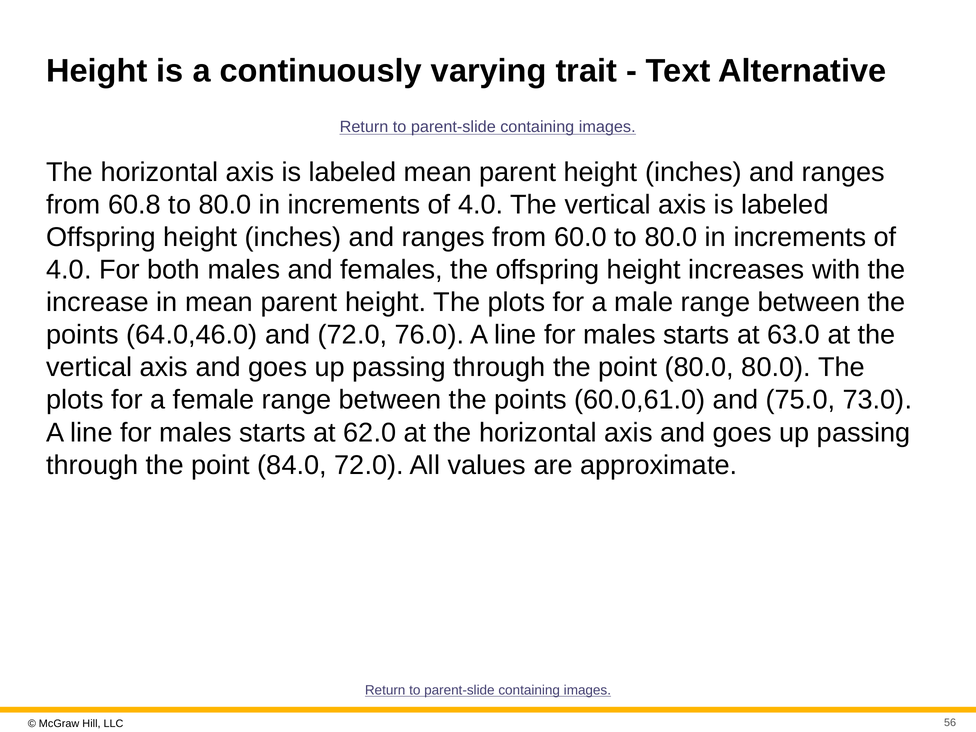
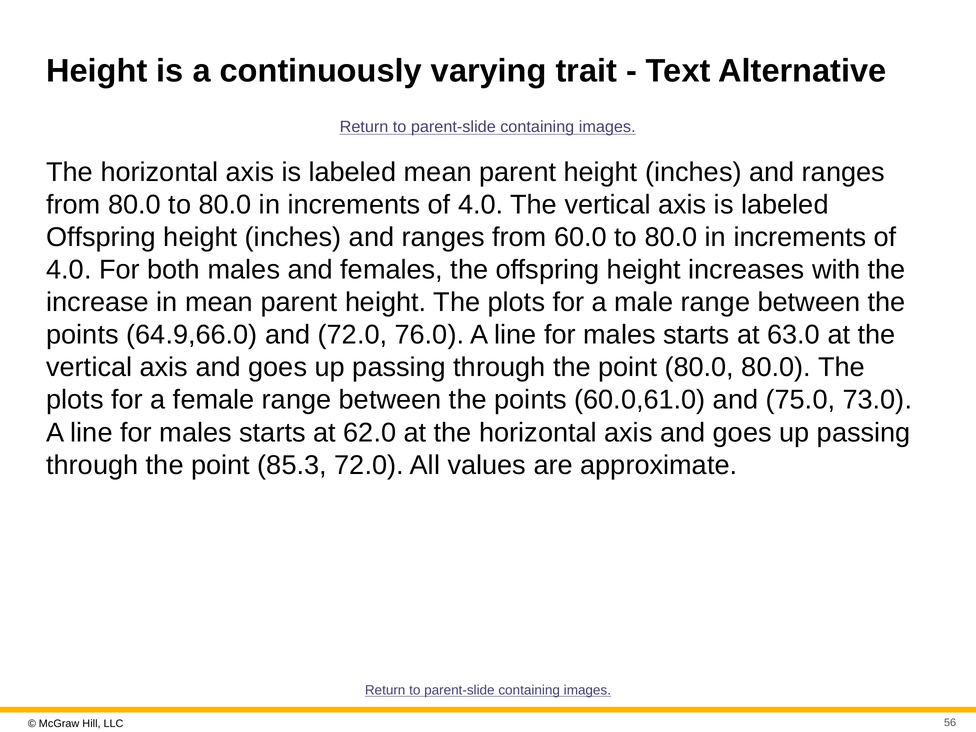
from 60.8: 60.8 -> 80.0 (135, 205)
64.0,46.0: 64.0,46.0 -> 64.9,66.0 (192, 335)
84.0: 84.0 -> 85.3 (292, 465)
